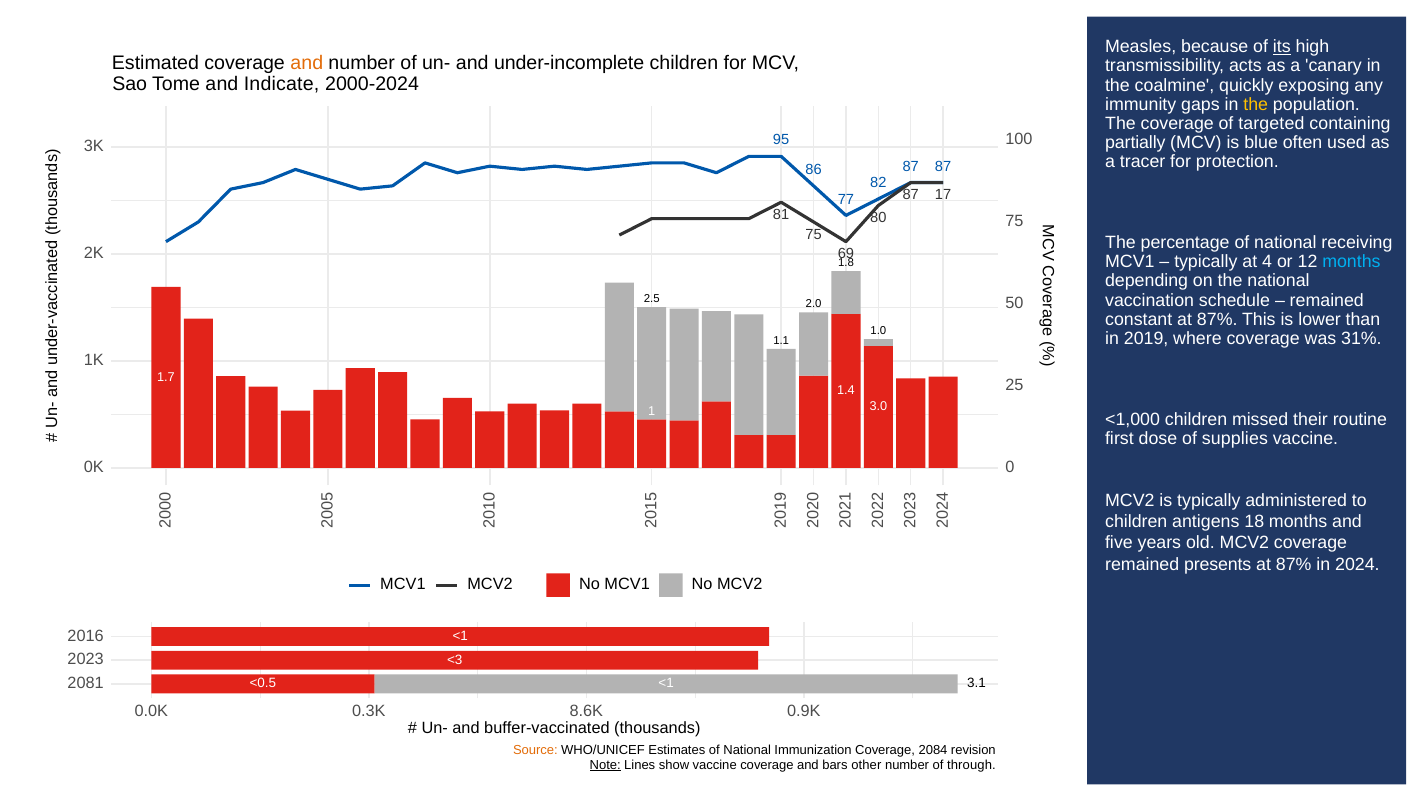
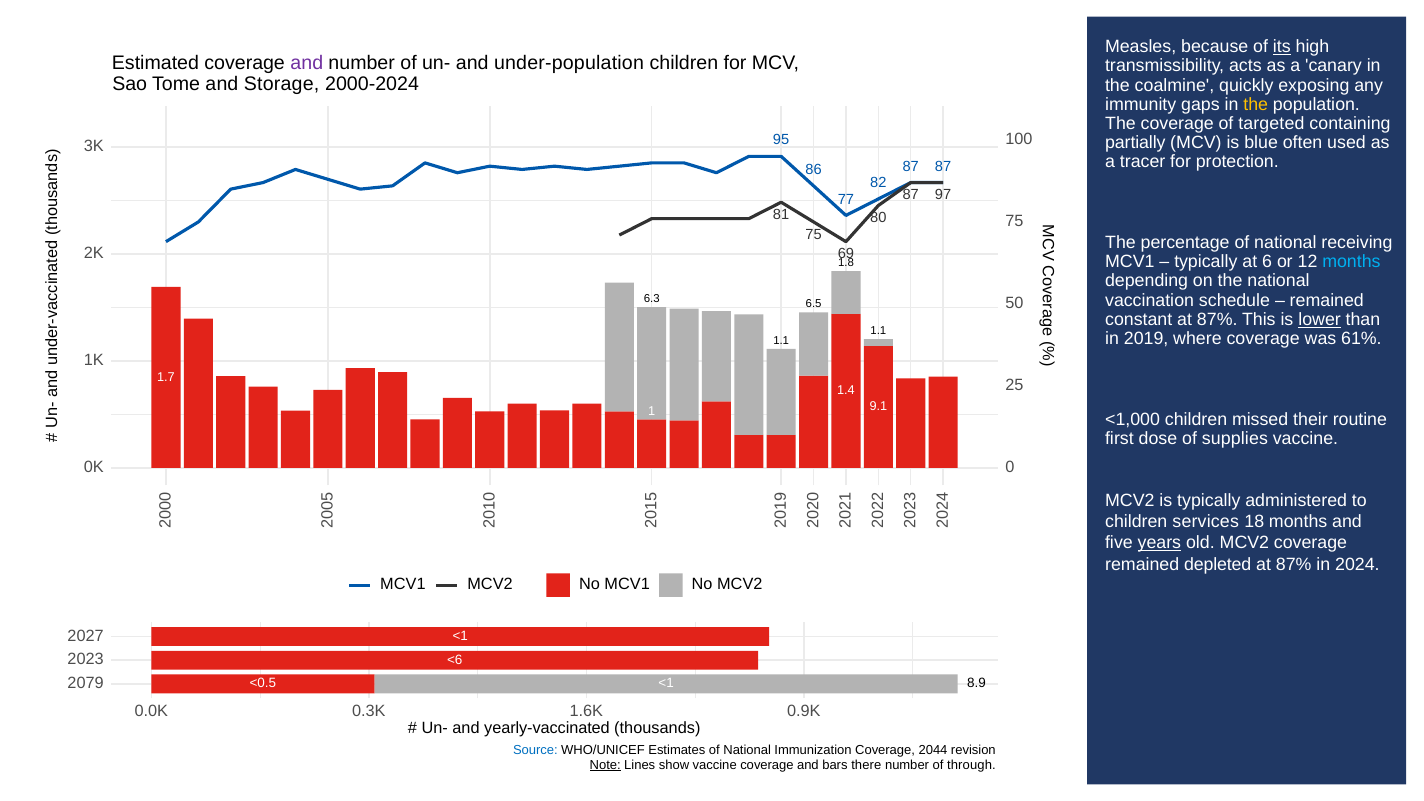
and colour: orange -> purple (307, 63)
under-incomplete: under-incomplete -> under-population (569, 63)
Indicate: Indicate -> Storage (282, 84)
17: 17 -> 97 (943, 195)
at 4: 4 -> 6 (1267, 262)
2.5: 2.5 -> 6.3 (652, 299)
2.0: 2.0 -> 6.5 (814, 304)
lower underline: none -> present (1320, 319)
1.0: 1.0 -> 1.1 (878, 331)
31%: 31% -> 61% (1361, 339)
3.0: 3.0 -> 9.1 (878, 406)
antigens: antigens -> services (1206, 522)
years underline: none -> present (1159, 543)
presents: presents -> depleted (1218, 564)
2016: 2016 -> 2027 (86, 636)
<3: <3 -> <6 (455, 660)
2081: 2081 -> 2079 (86, 683)
3.1: 3.1 -> 8.9 (976, 684)
8.6K: 8.6K -> 1.6K (586, 711)
buffer-vaccinated: buffer-vaccinated -> yearly-vaccinated (547, 728)
Source colour: orange -> blue (535, 751)
2084: 2084 -> 2044 (933, 751)
other: other -> there (866, 765)
